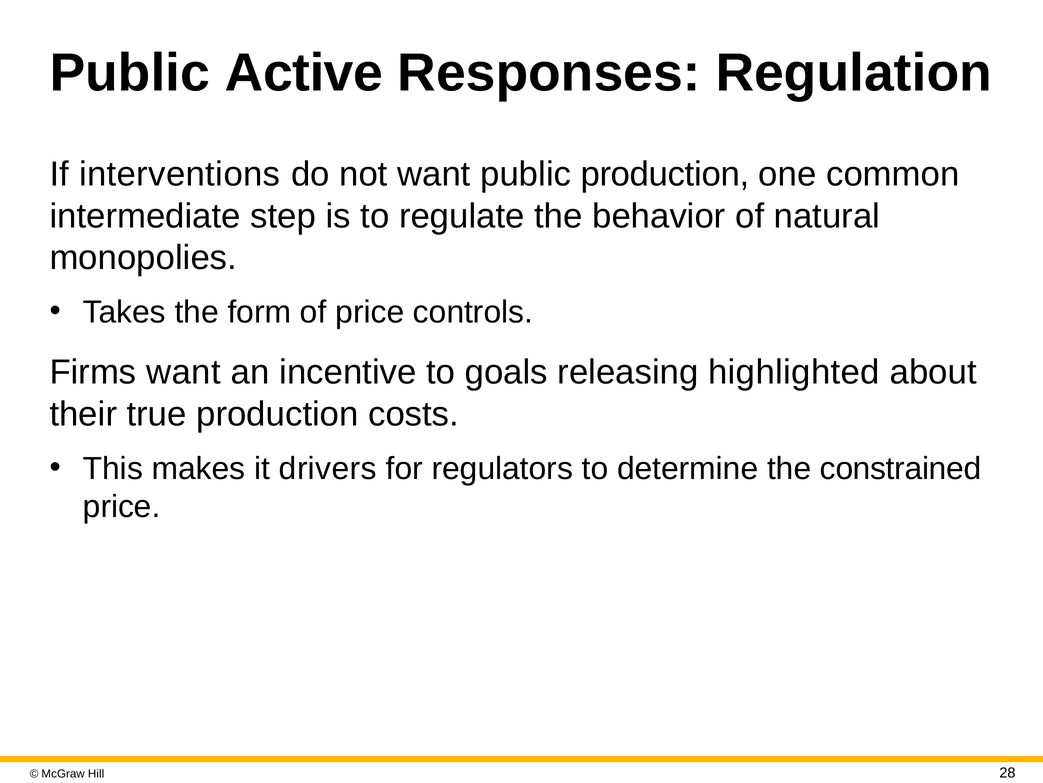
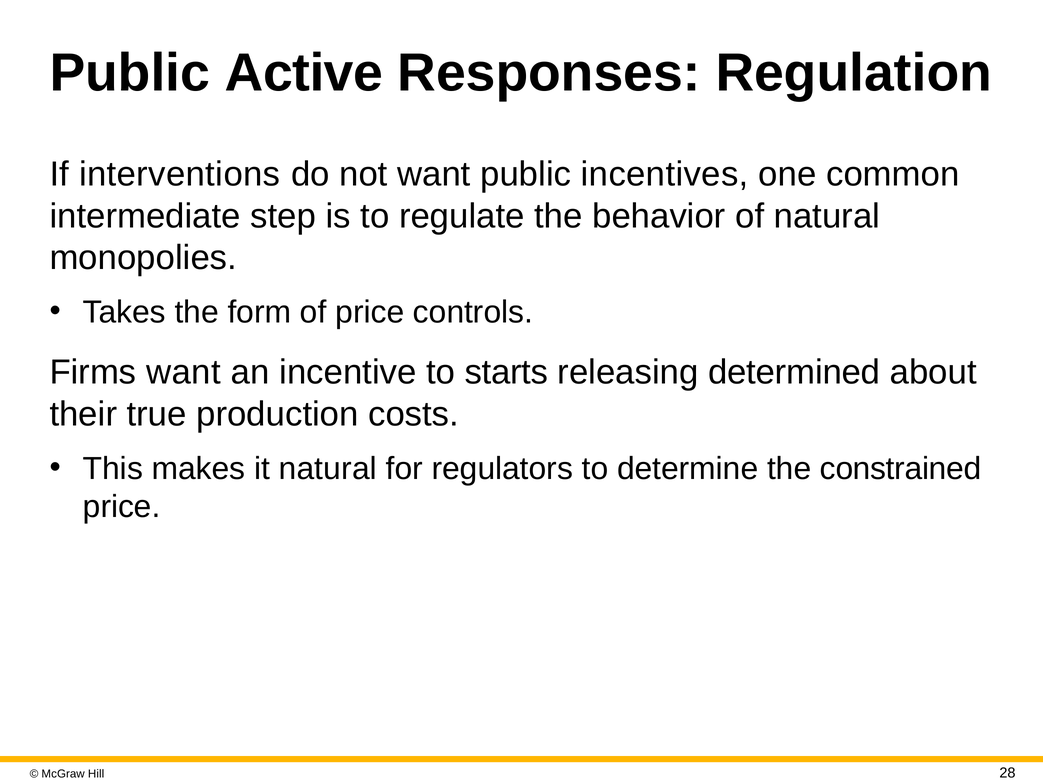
public production: production -> incentives (665, 174)
goals: goals -> starts (506, 372)
highlighted: highlighted -> determined (794, 372)
it drivers: drivers -> natural (328, 468)
